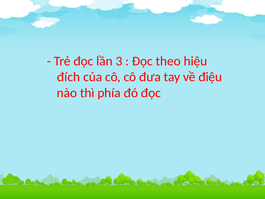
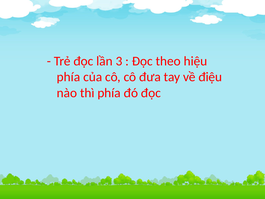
đích: đích -> phía (68, 77)
